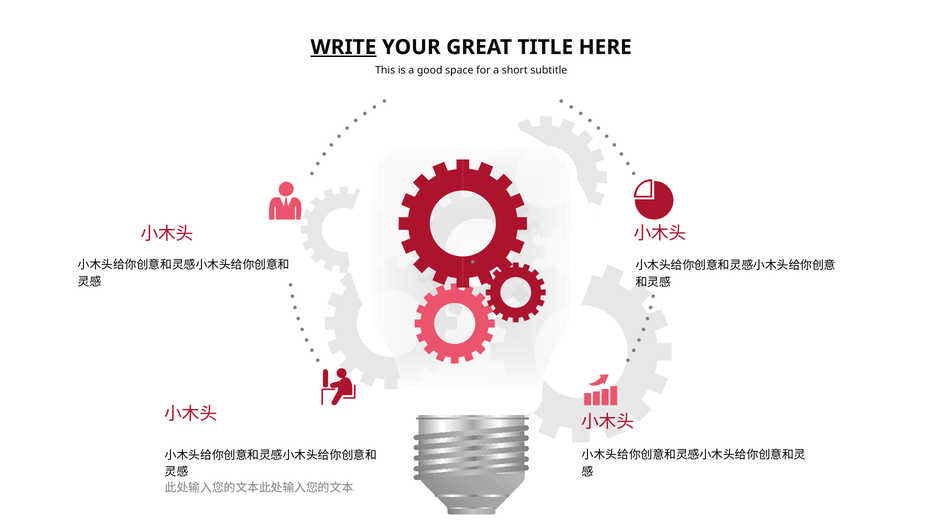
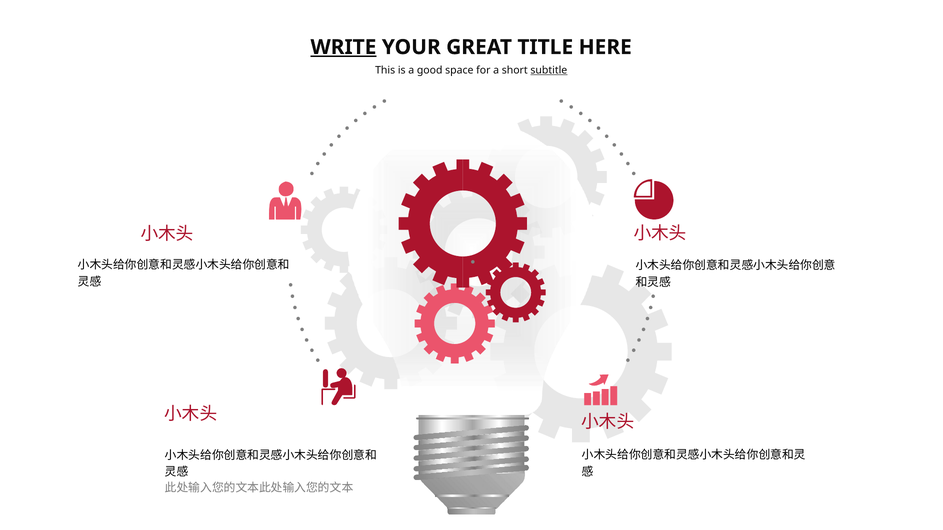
subtitle underline: none -> present (549, 70)
